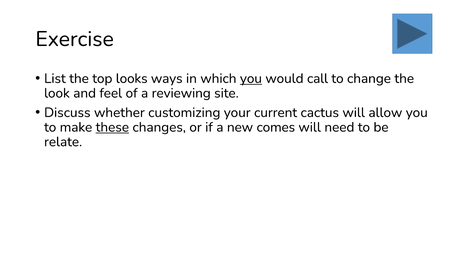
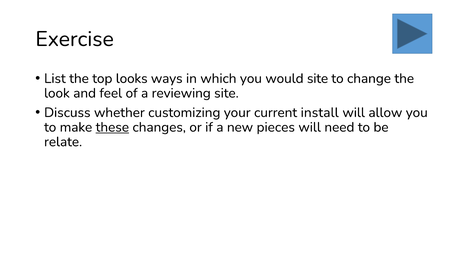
you underline: present -> none (251, 78)
would call: call -> site (318, 78)
cactus: cactus -> install (320, 113)
comes: comes -> pieces (276, 127)
